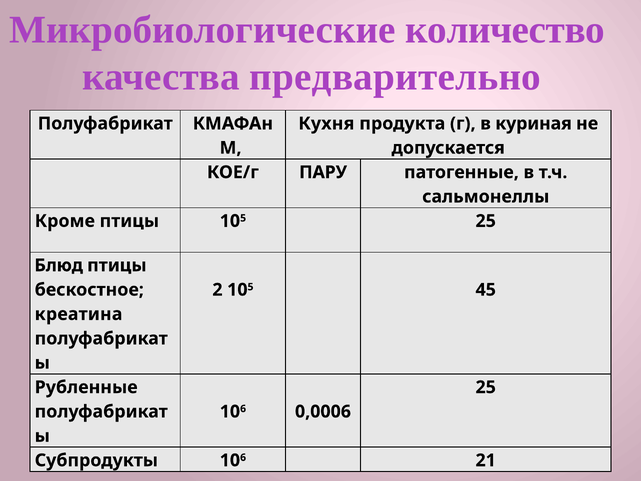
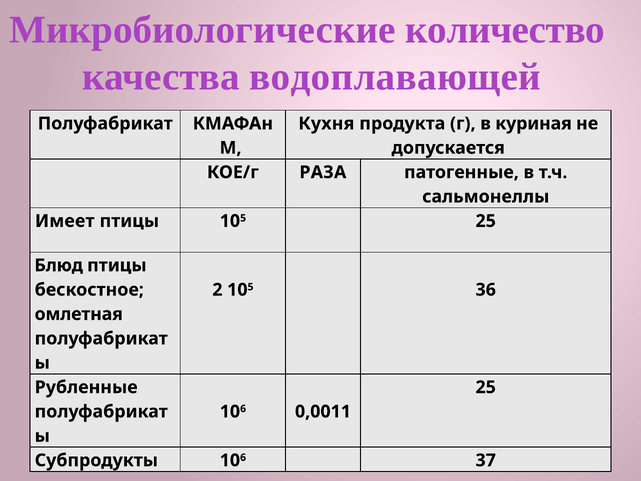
предварительно: предварительно -> водоплавающей (395, 77)
ПАРУ: ПАРУ -> РАЗА (323, 172)
Кроме: Кроме -> Имеет (65, 221)
45: 45 -> 36 (486, 290)
креатина: креатина -> омлетная (79, 314)
0,0006: 0,0006 -> 0,0011 (323, 411)
21: 21 -> 37 (486, 460)
